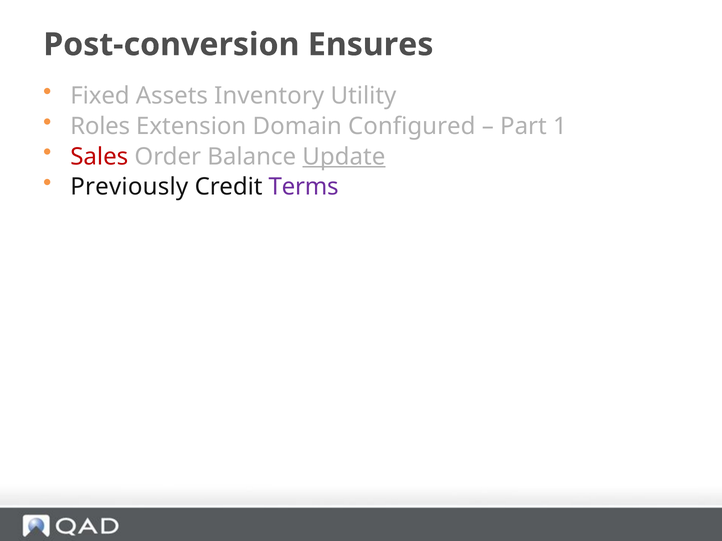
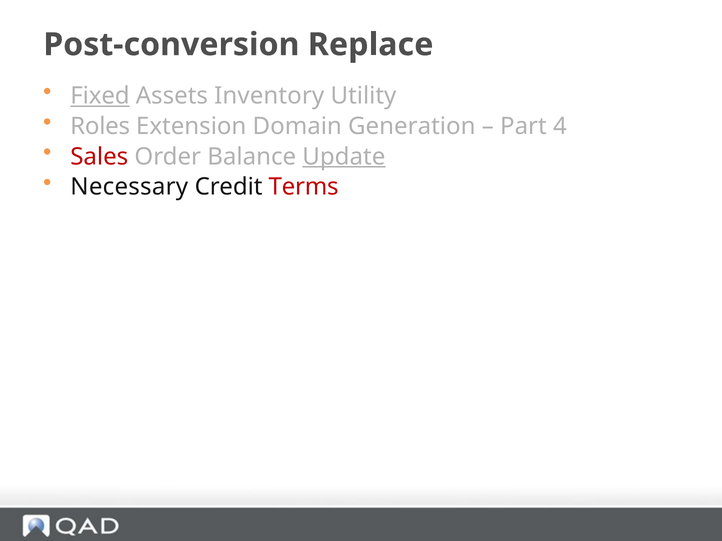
Ensures: Ensures -> Replace (371, 45)
Fixed underline: none -> present (100, 96)
Configured: Configured -> Generation (412, 126)
1: 1 -> 4 (560, 126)
Previously: Previously -> Necessary (129, 187)
Terms colour: purple -> red (304, 187)
